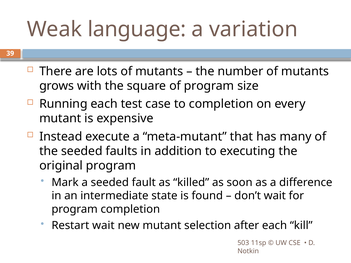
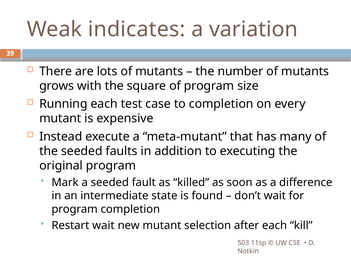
language: language -> indicates (137, 29)
